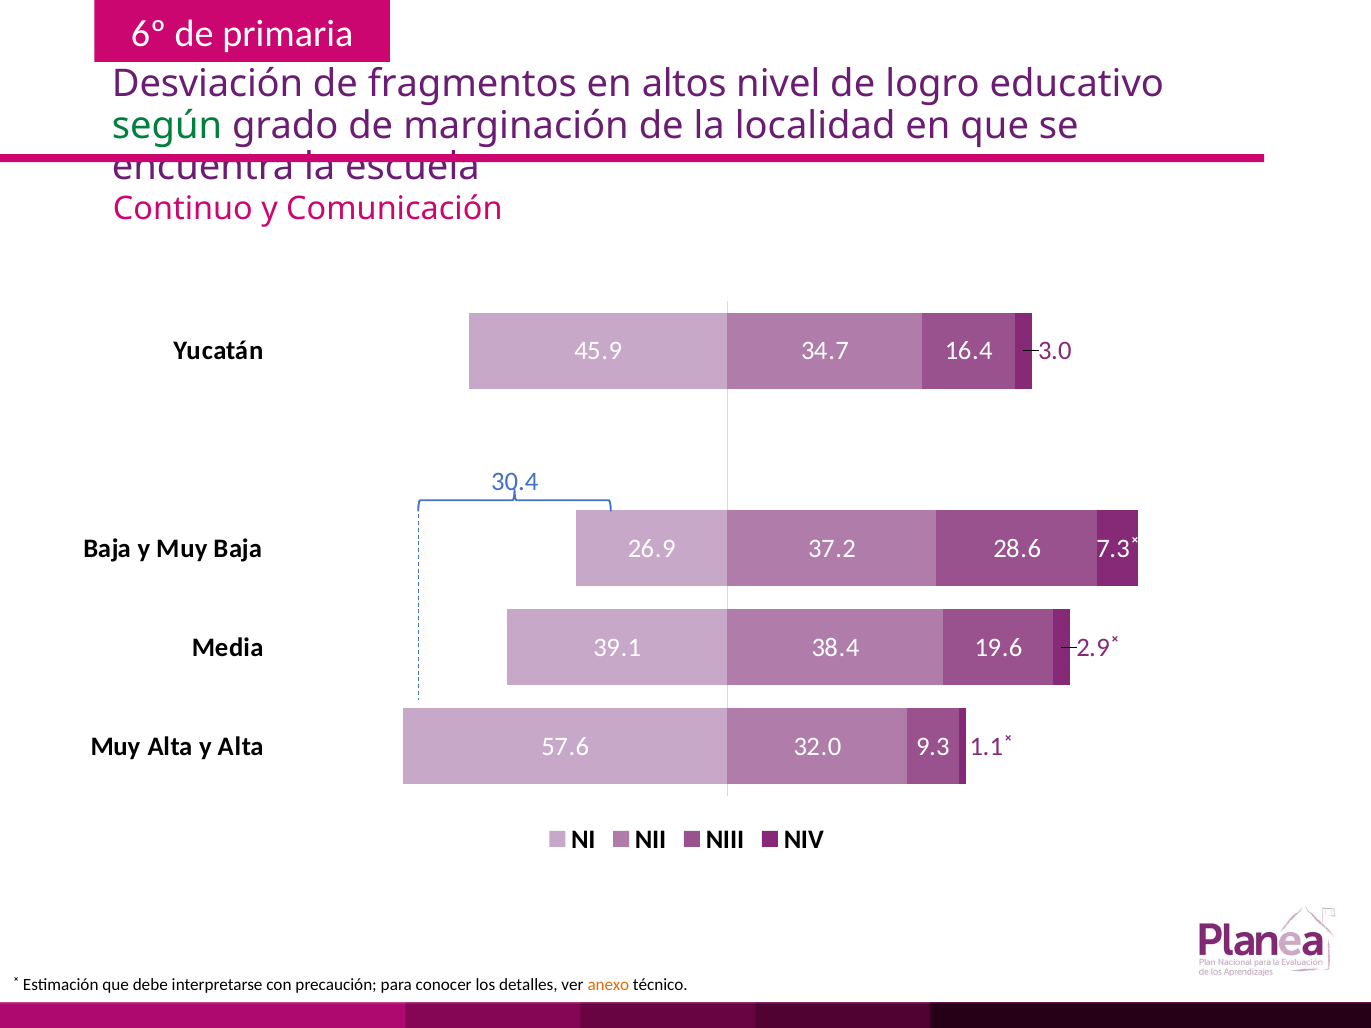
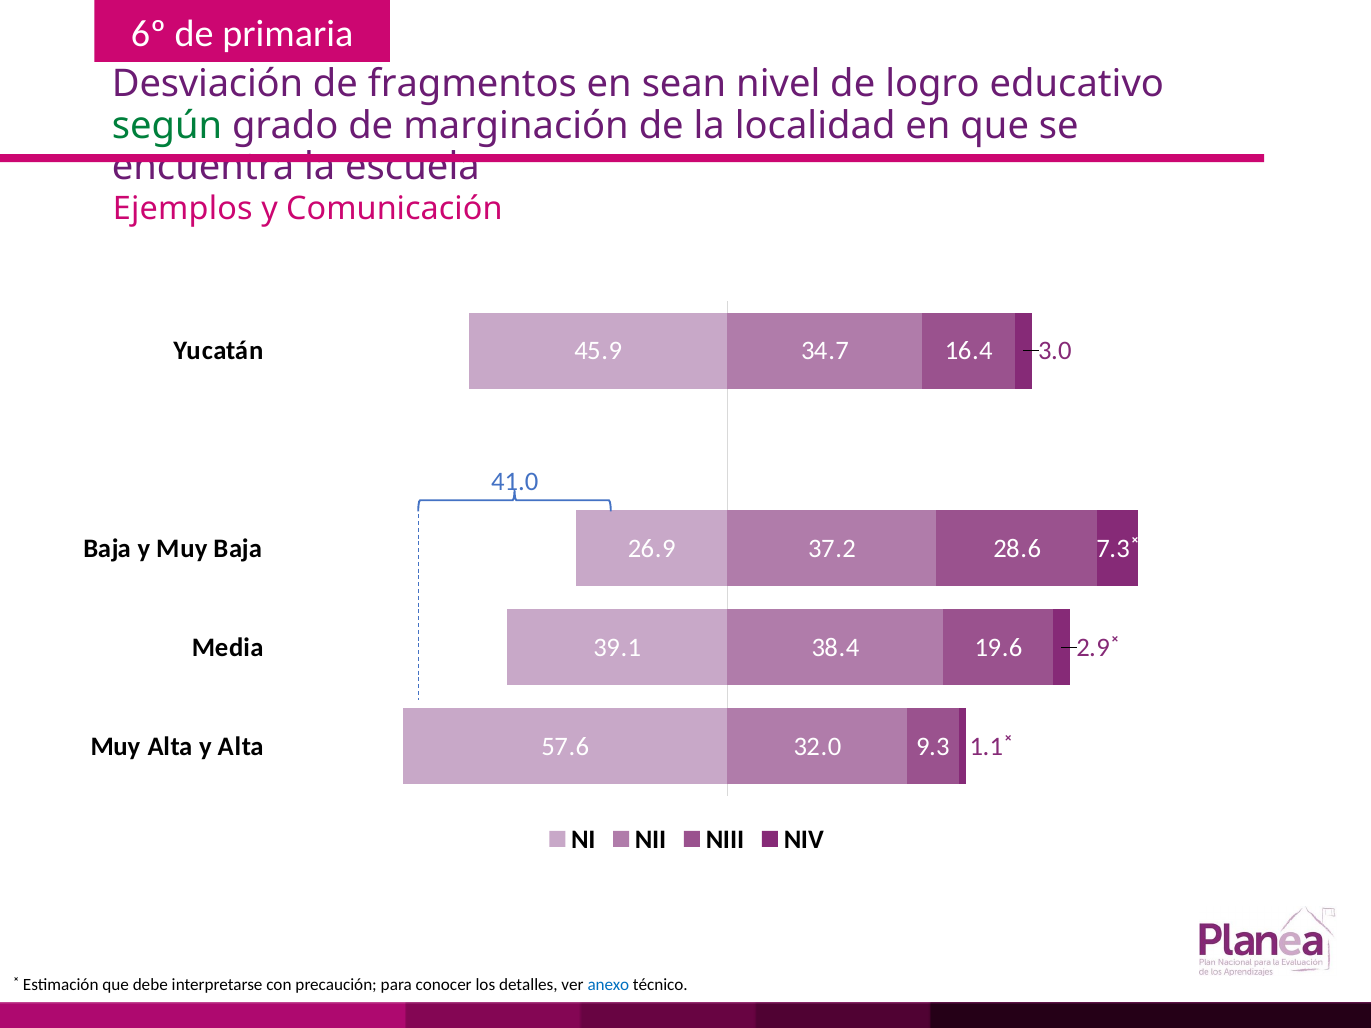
altos: altos -> sean (684, 84)
Continuo: Continuo -> Ejemplos (183, 209)
30.4: 30.4 -> 41.0 (515, 482)
anexo colour: orange -> blue (608, 986)
